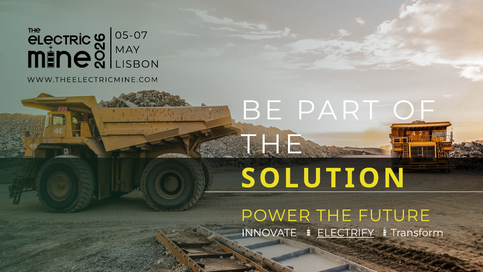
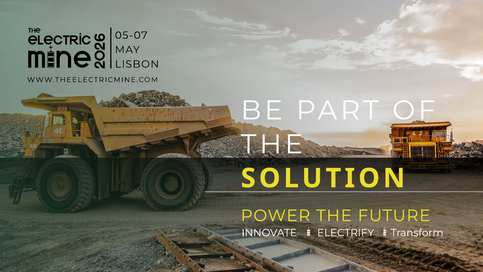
ELECTRIFY underline: present -> none (346, 233)
